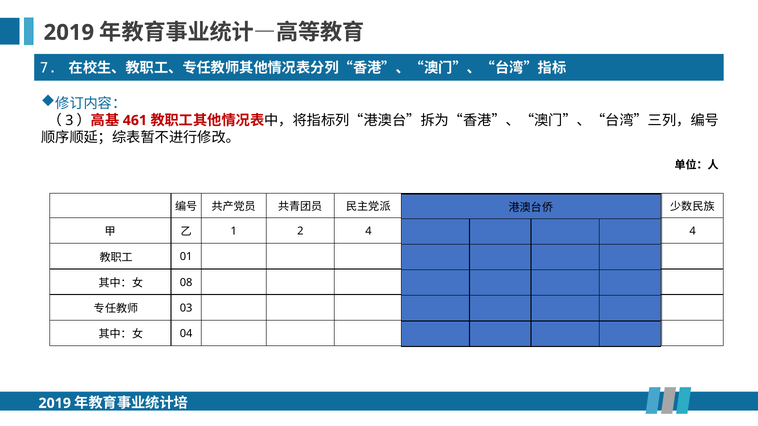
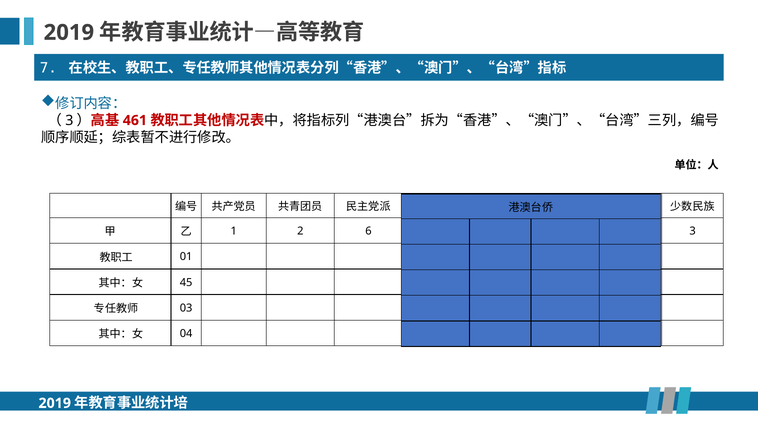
2 4: 4 -> 6 (369, 231)
4: 4 -> 3 (693, 231)
08: 08 -> 45 (186, 283)
